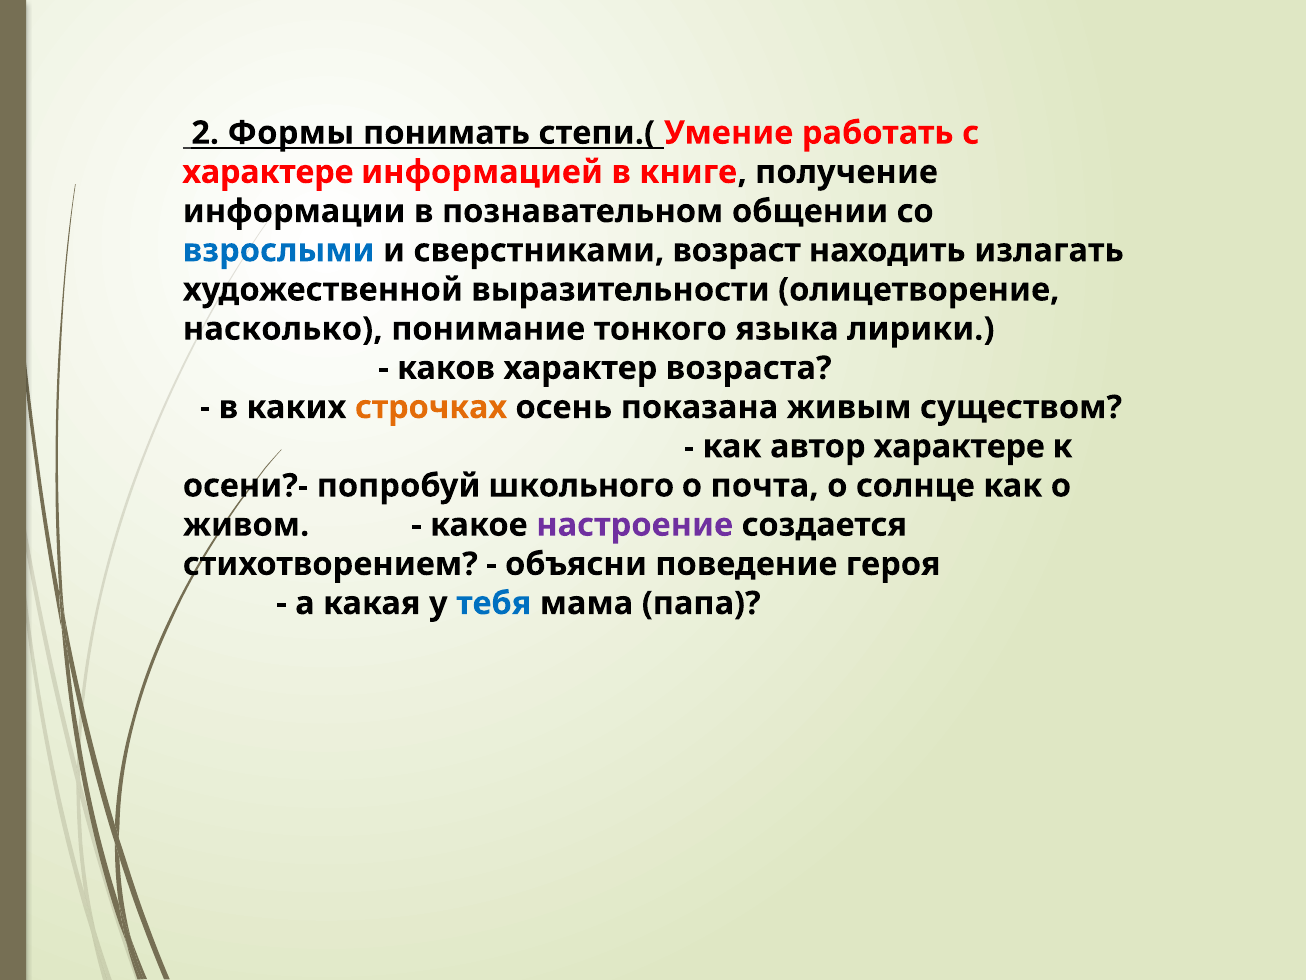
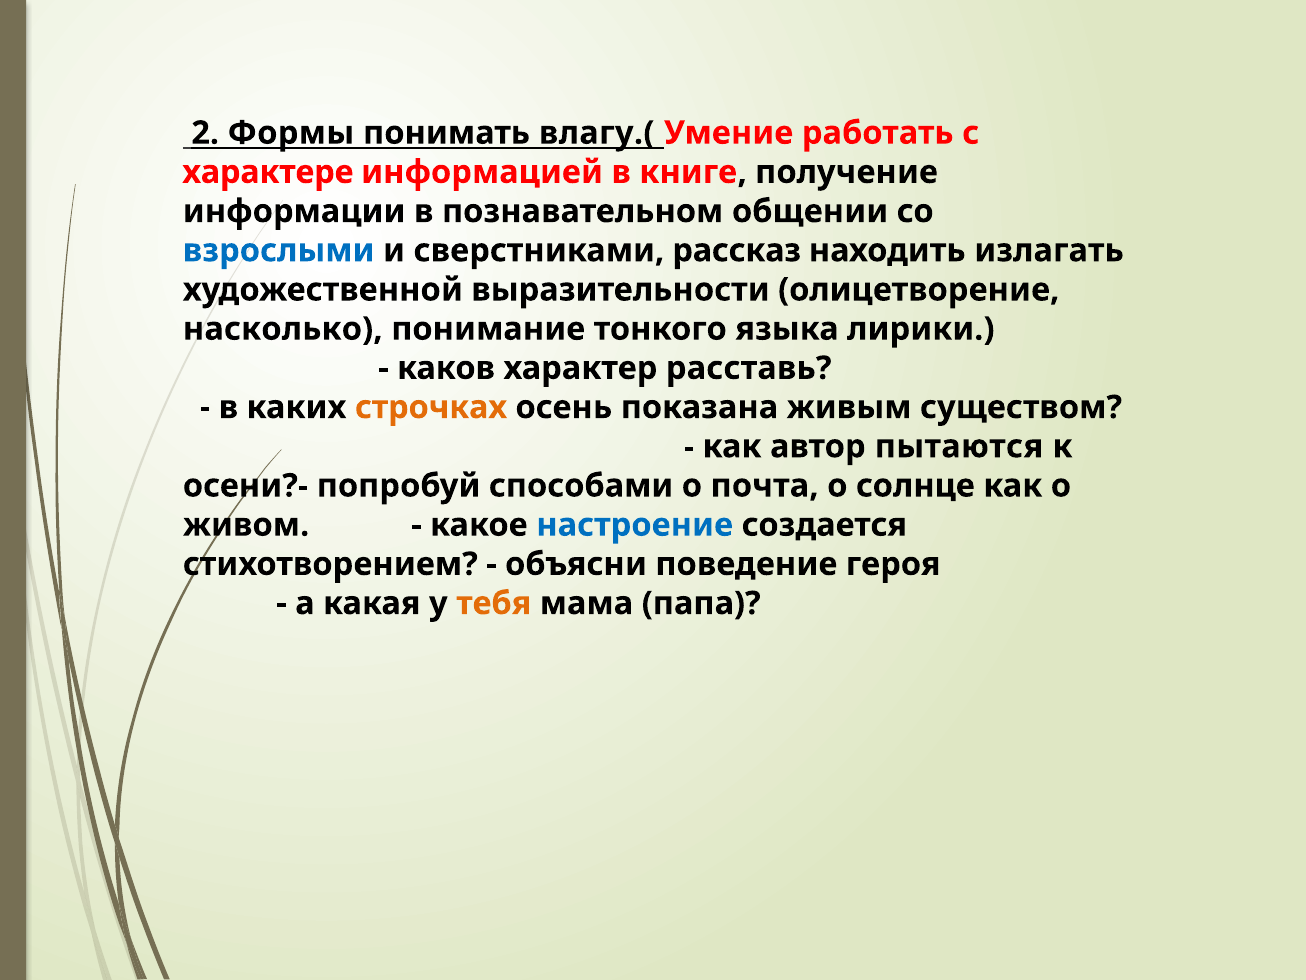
степи.(: степи.( -> влагу.( (597, 133)
возраст: возраст -> рассказ (737, 250)
возраста: возраста -> расставь (749, 368)
автор характере: характере -> пытаются (959, 446)
школьного: школьного -> способами (581, 486)
настроение colour: purple -> blue (635, 525)
тебя colour: blue -> orange (494, 603)
